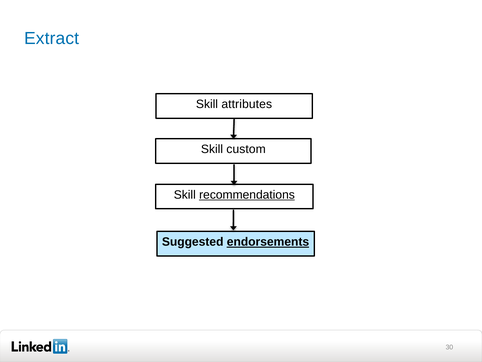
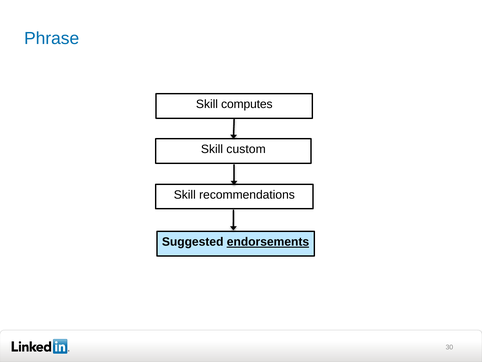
Extract: Extract -> Phrase (52, 38)
attributes: attributes -> computes (247, 104)
recommendations underline: present -> none (247, 195)
